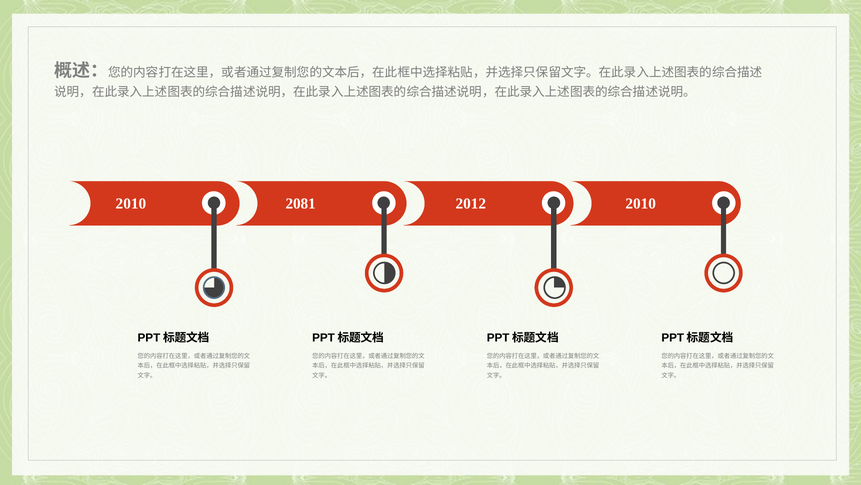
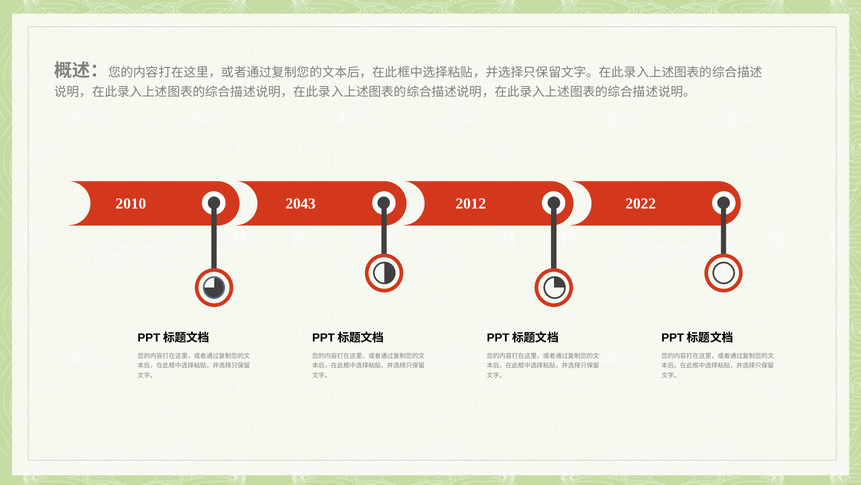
2081: 2081 -> 2043 (301, 204)
2012 2010: 2010 -> 2022 (641, 204)
